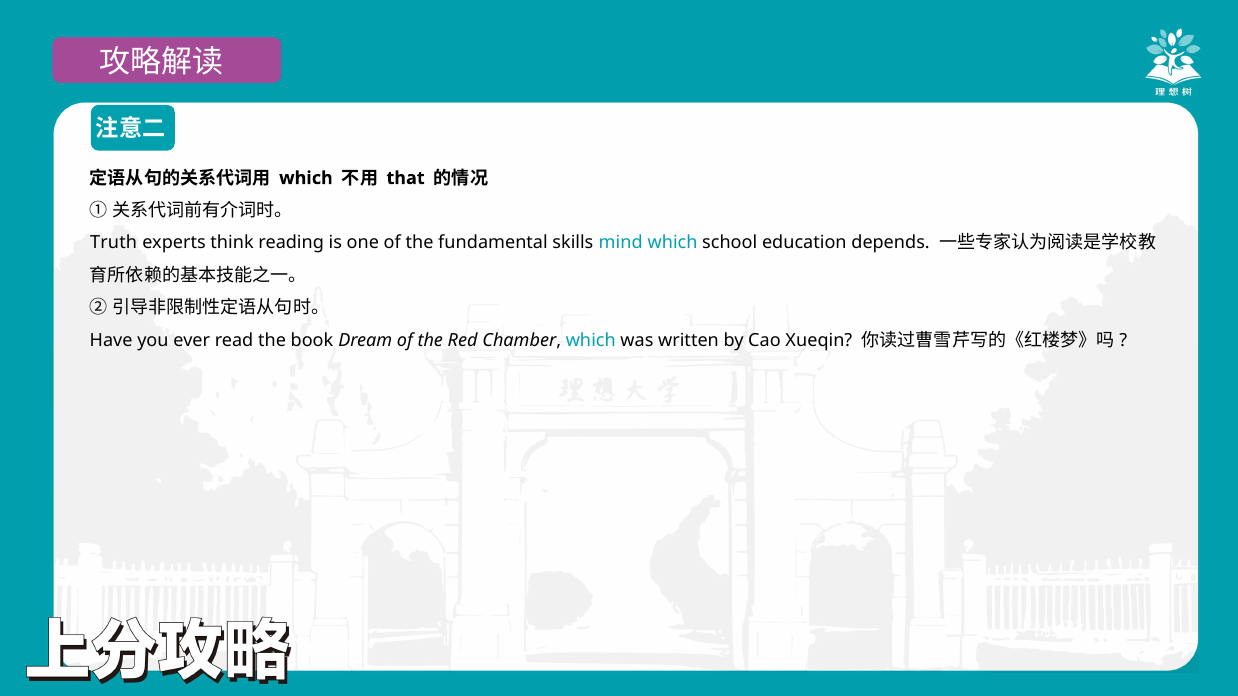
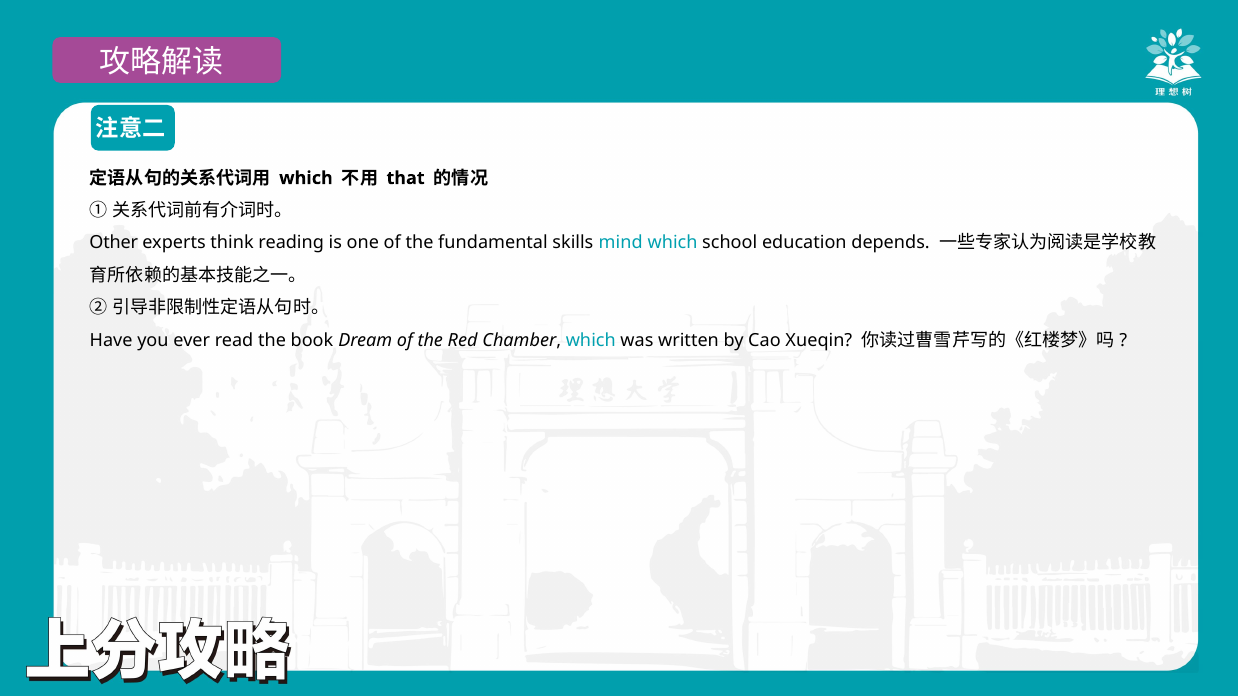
Truth: Truth -> Other (114, 243)
